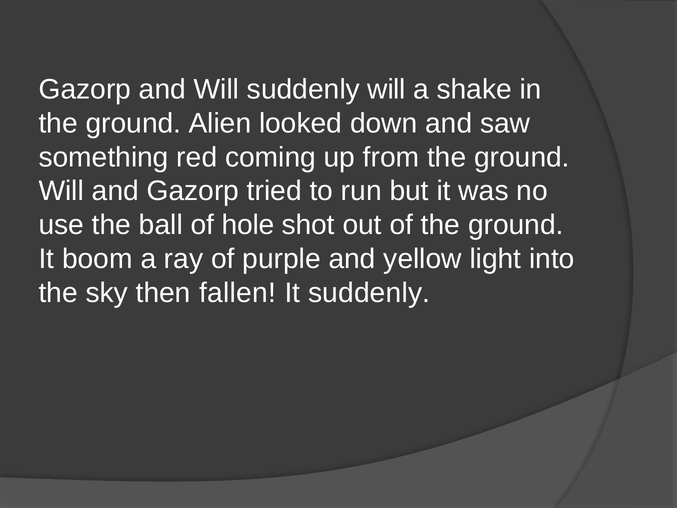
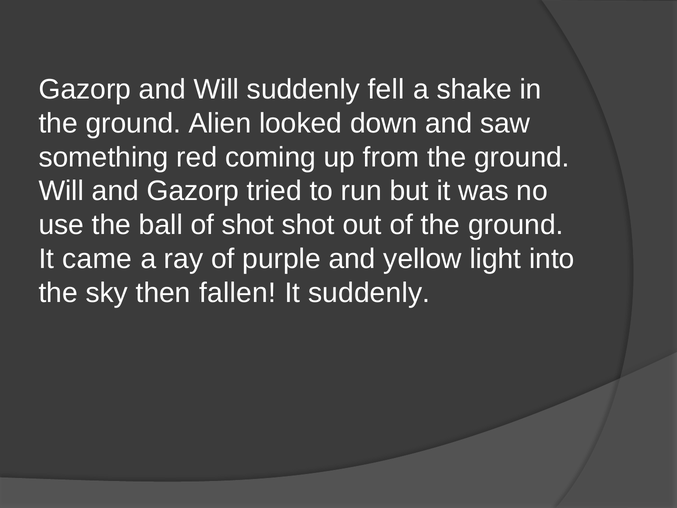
suddenly will: will -> fell (386, 89)
of hole: hole -> shot (248, 225)
boom: boom -> came (97, 259)
